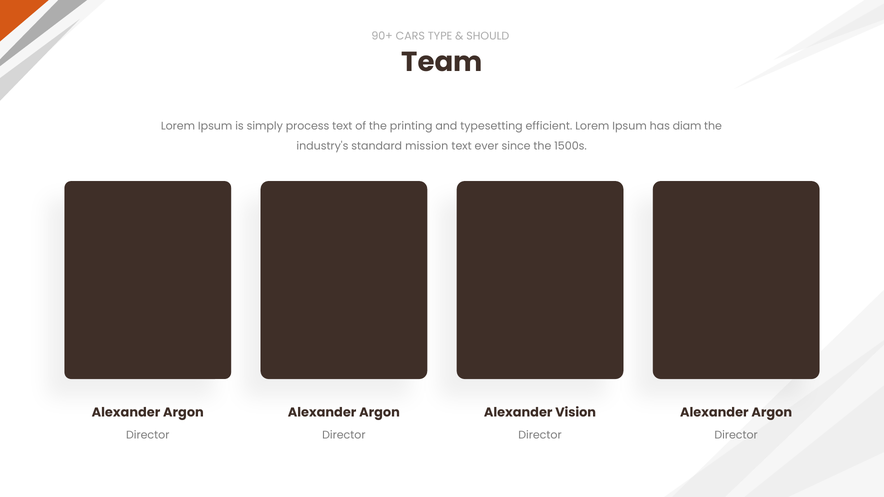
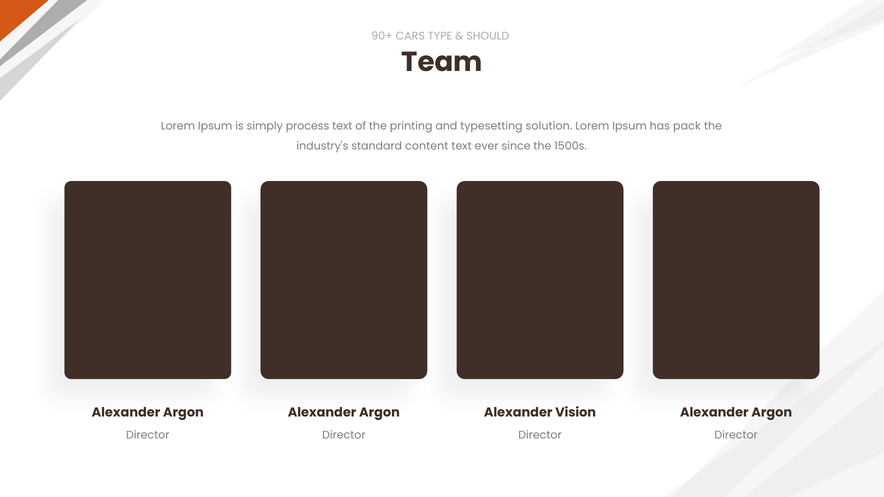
efficient: efficient -> solution (549, 126)
diam: diam -> pack (687, 126)
mission: mission -> content (427, 146)
